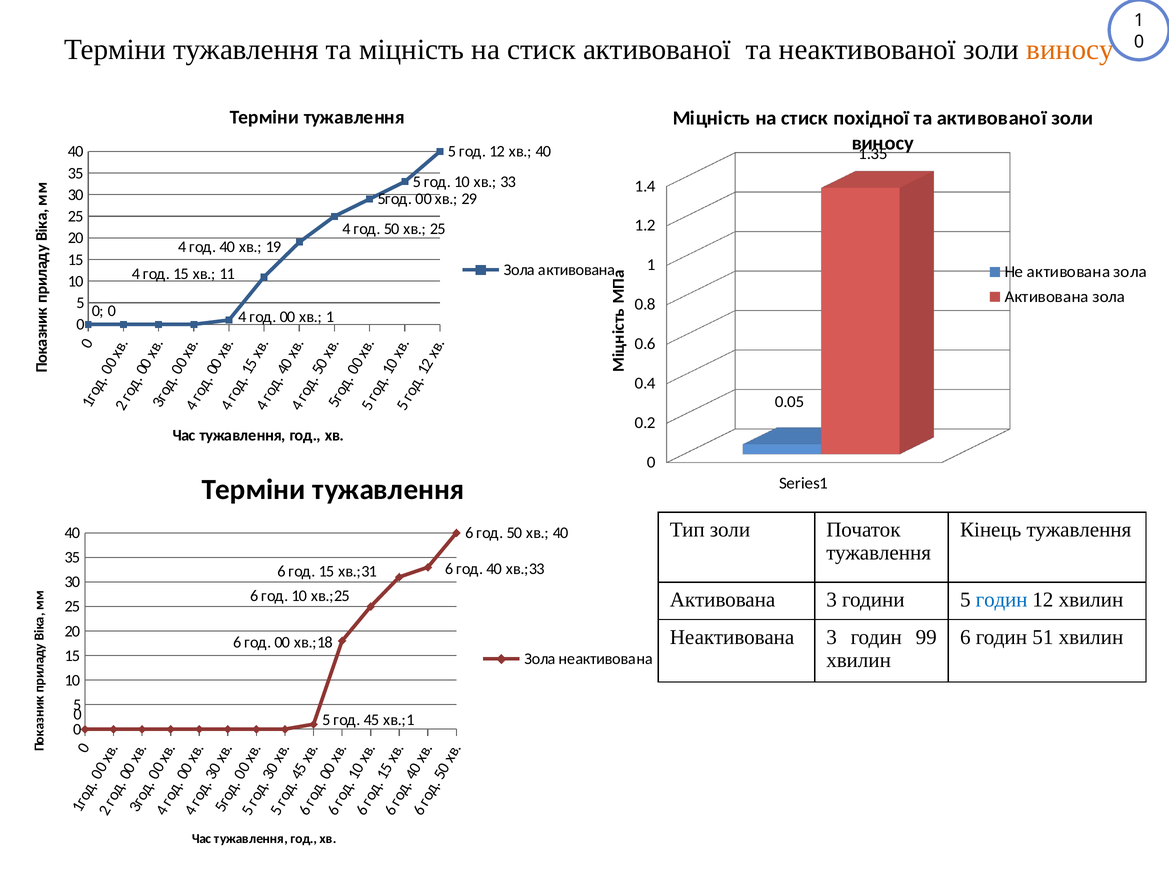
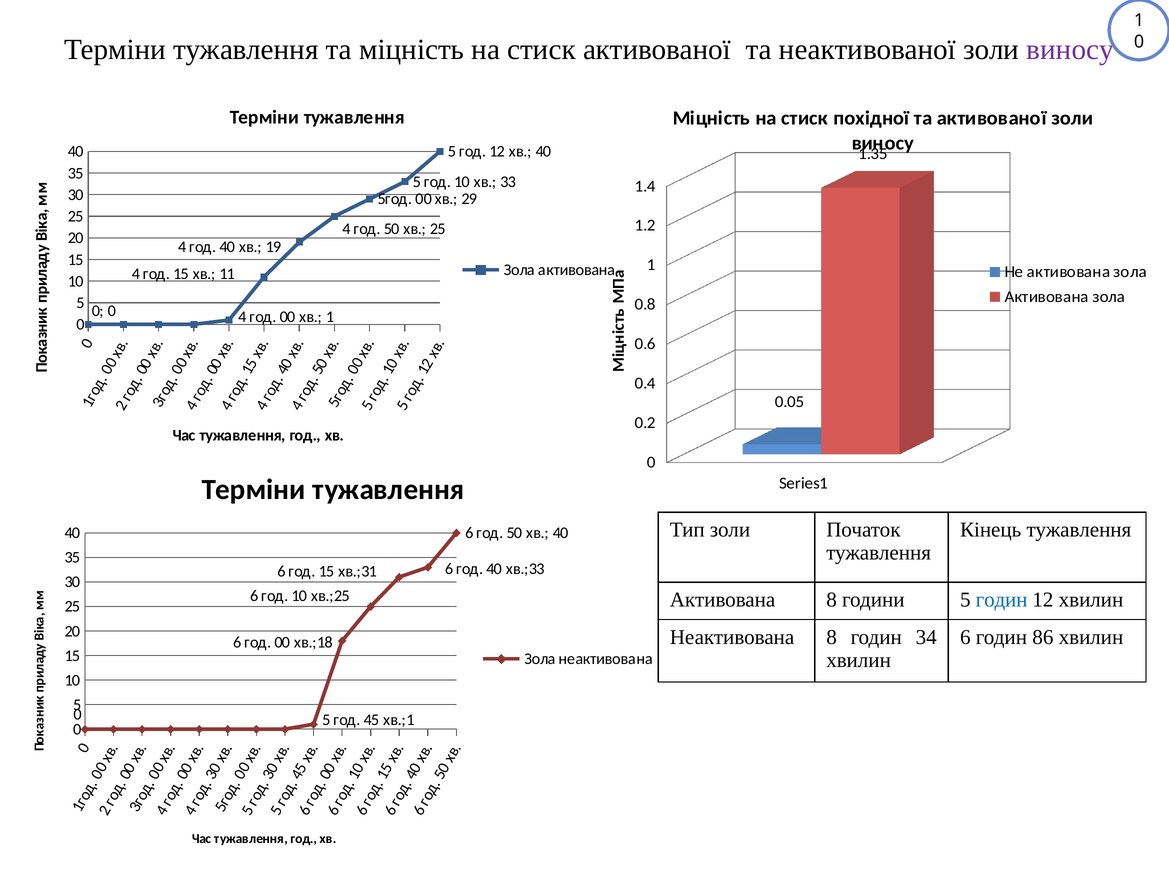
виносу colour: orange -> purple (1070, 50)
Активована 3: 3 -> 8 (832, 600)
Неактивована 3: 3 -> 8 (832, 637)
99: 99 -> 34 (926, 637)
51: 51 -> 86 (1043, 637)
